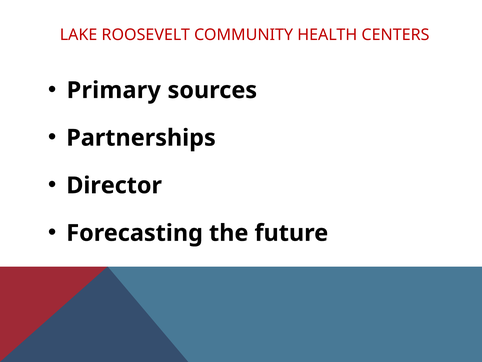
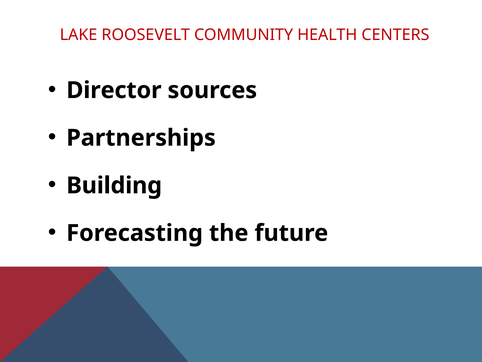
Primary: Primary -> Director (114, 90)
Director: Director -> Building (114, 185)
